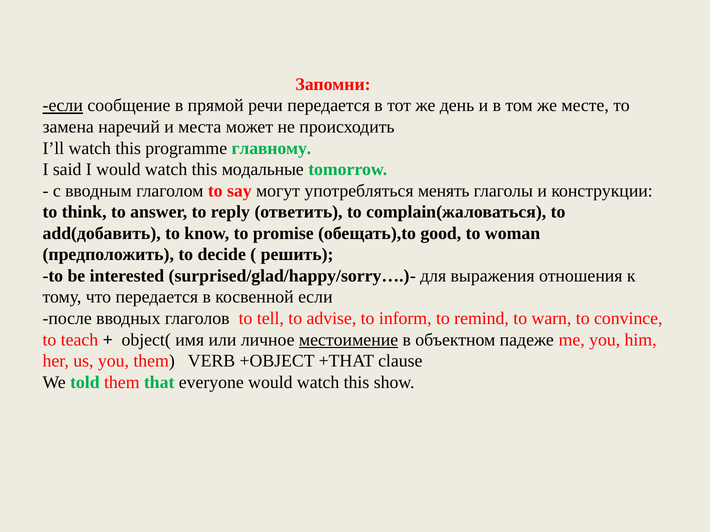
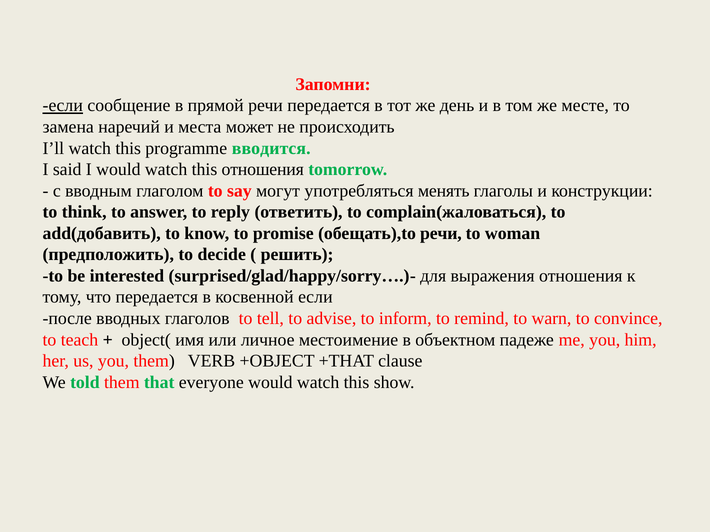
главному: главному -> вводится (271, 148)
this модальные: модальные -> отношения (263, 170)
обещать),to good: good -> речи (441, 234)
местоимение underline: present -> none (349, 340)
